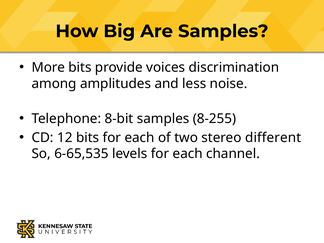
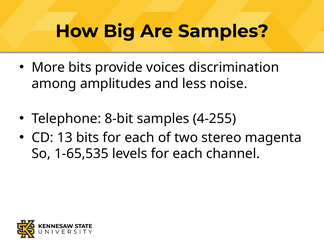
8-255: 8-255 -> 4-255 (215, 119)
12: 12 -> 13 (65, 138)
different: different -> magenta (273, 138)
6-65,535: 6-65,535 -> 1-65,535 (81, 154)
